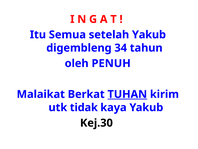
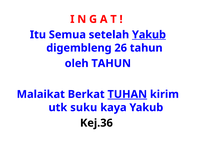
Yakub underline: none -> present (149, 35)
34: 34 -> 26 (121, 48)
oleh PENUH: PENUH -> TAHUN (111, 63)
tidak: tidak -> suku (84, 107)
Kej.30: Kej.30 -> Kej.36 (96, 123)
